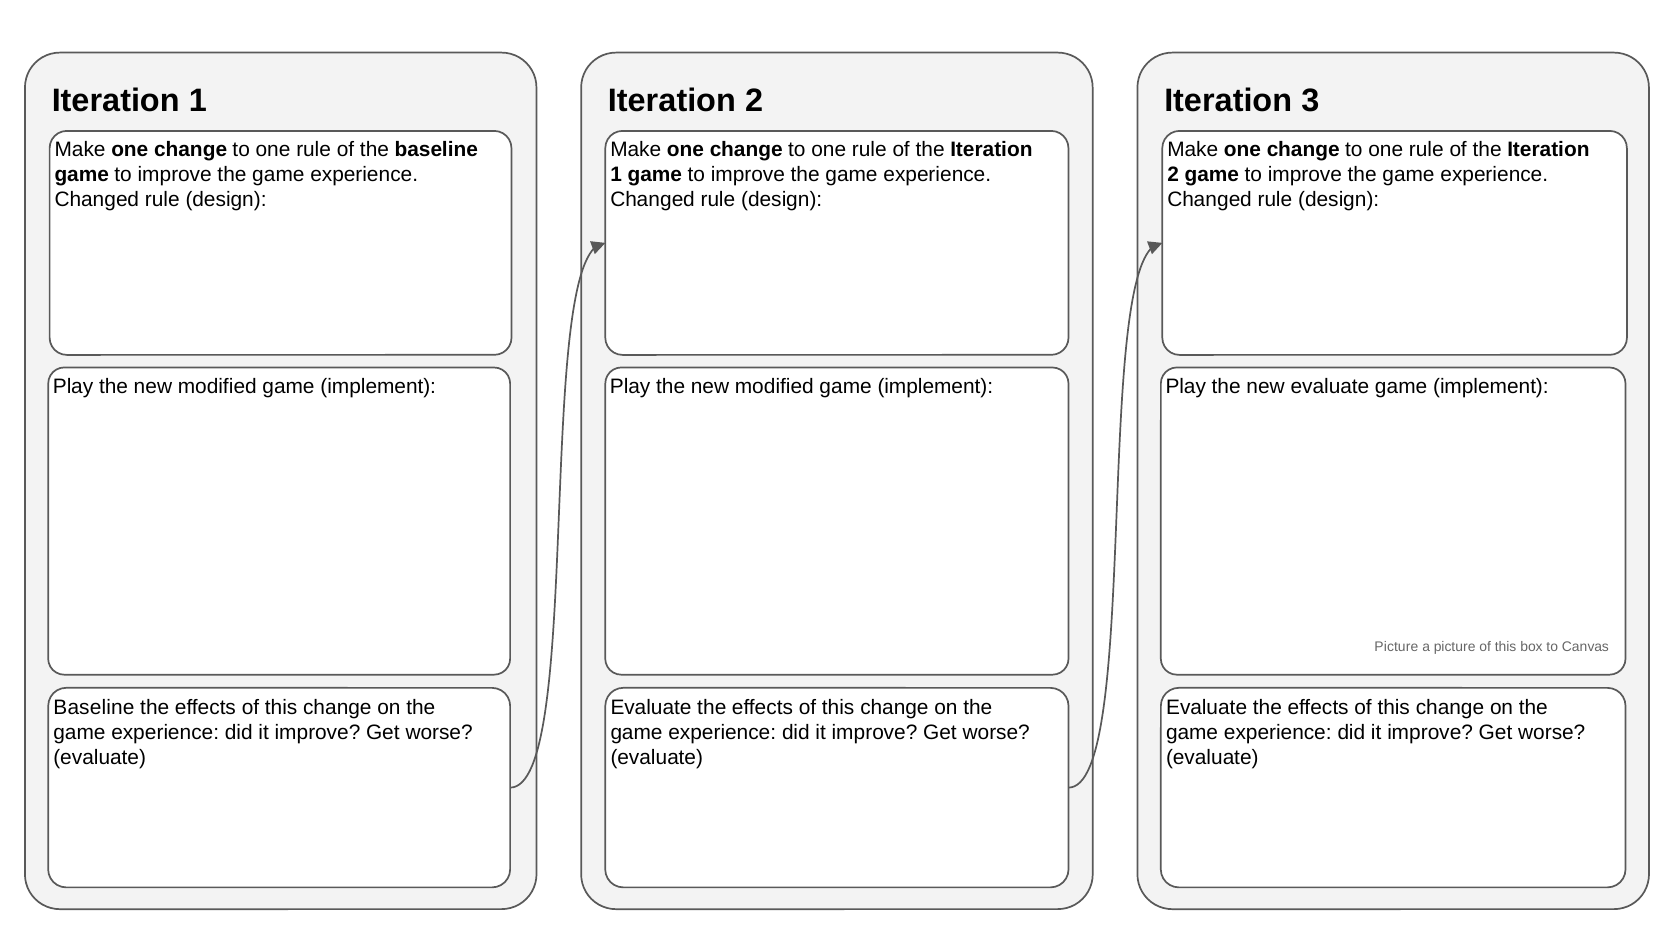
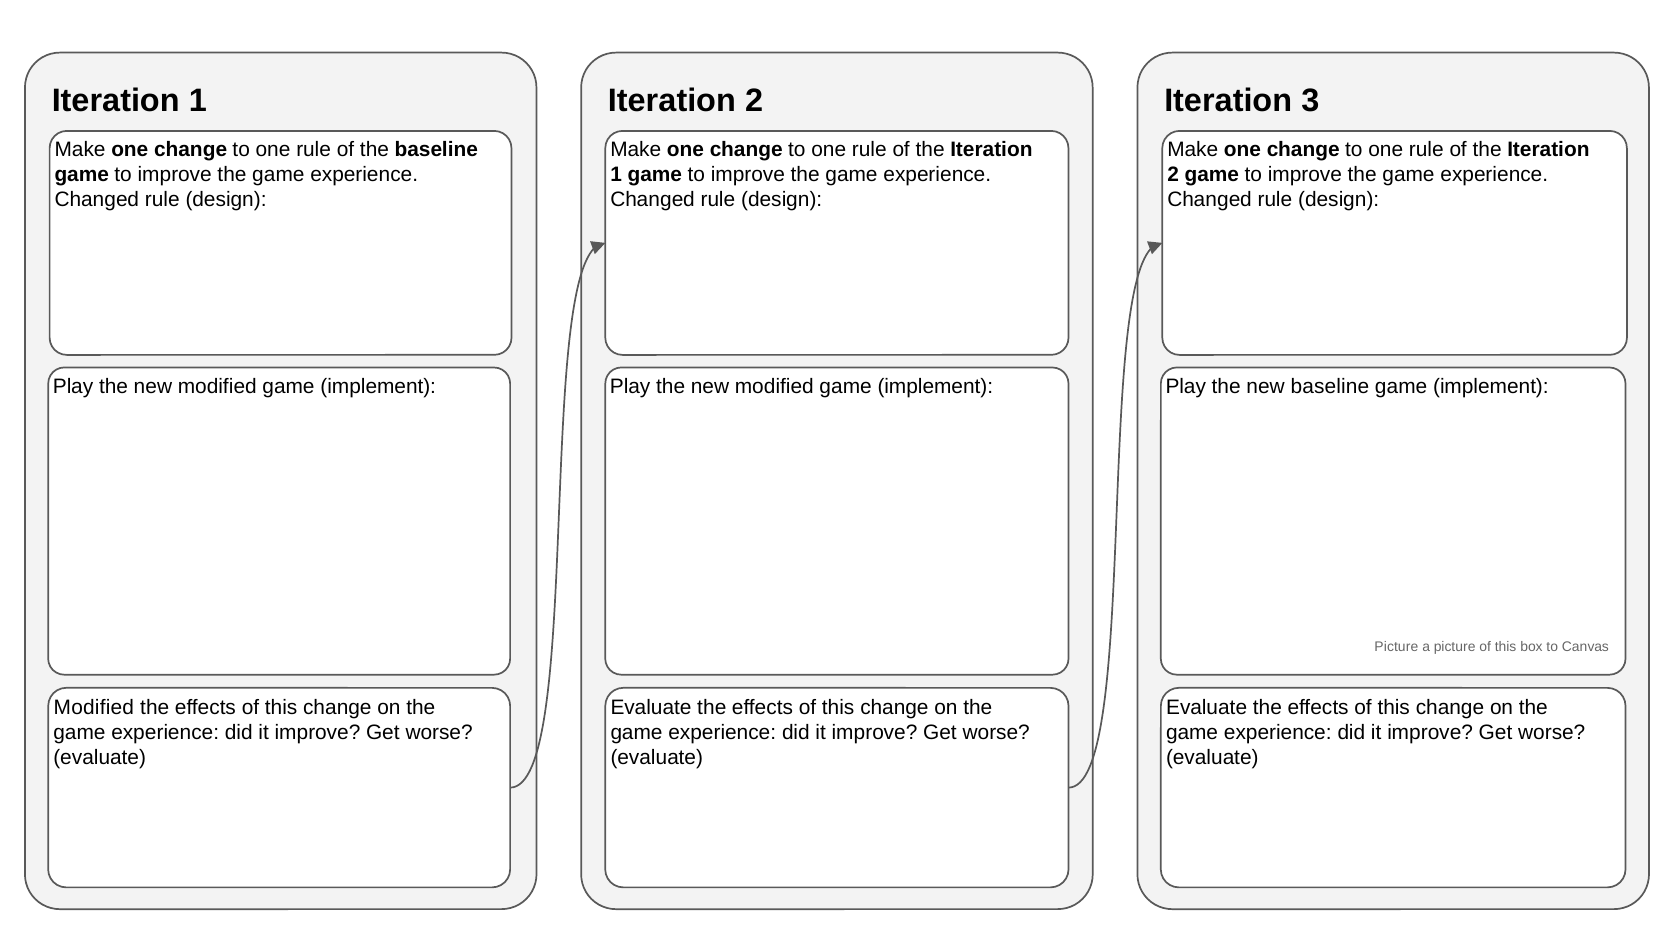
new evaluate: evaluate -> baseline (1330, 386)
Baseline: Baseline -> Modified (94, 707)
